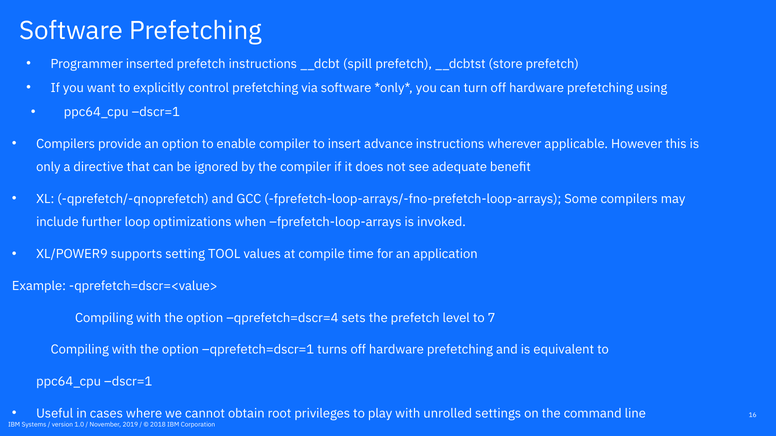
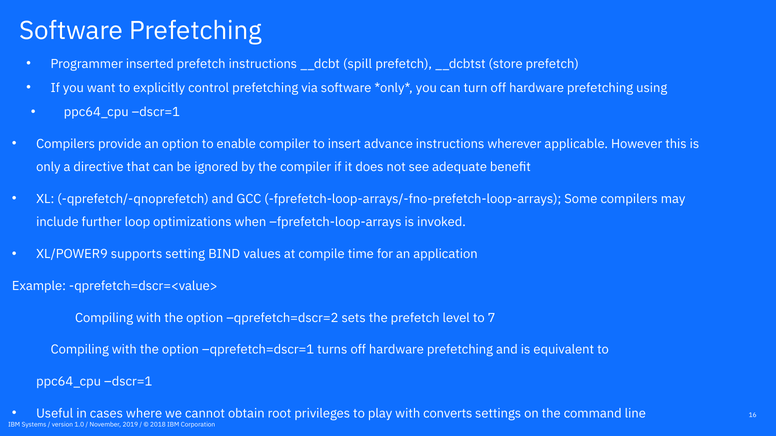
TOOL: TOOL -> BIND (224, 254)
qprefetch=dscr=4: qprefetch=dscr=4 -> qprefetch=dscr=2 (282, 318)
unrolled: unrolled -> converts (448, 414)
